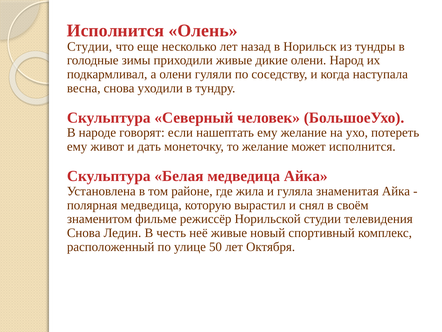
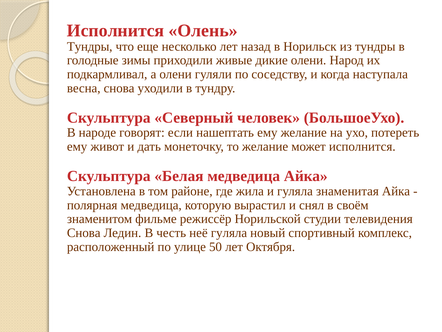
Студии: Студии -> Тундры (90, 46)
неё живые: живые -> гуляла (229, 233)
